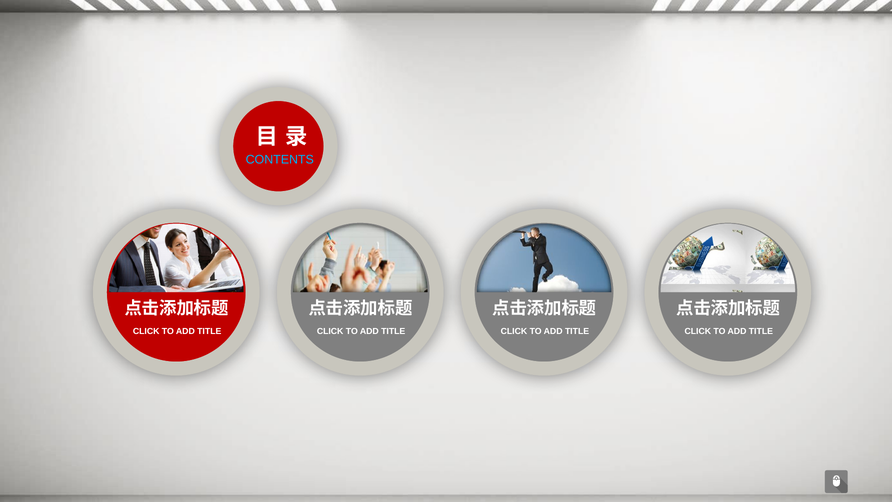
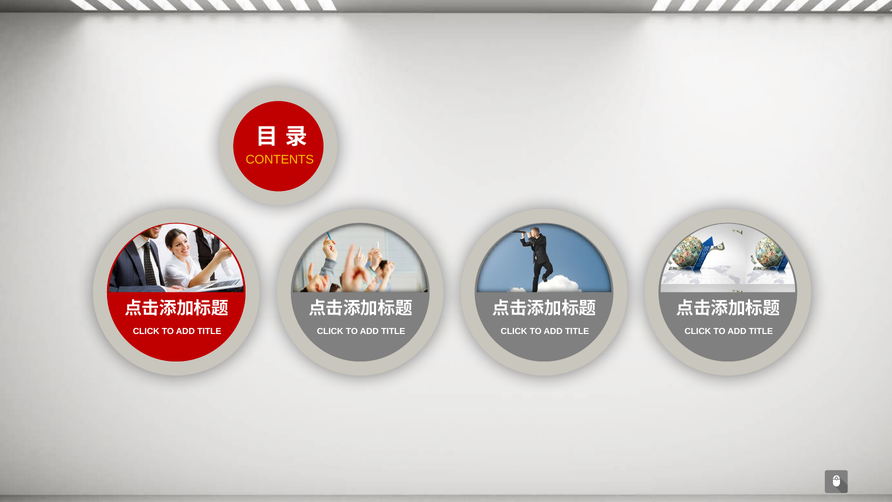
CONTENTS colour: light blue -> yellow (280, 159)
